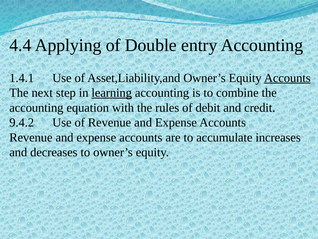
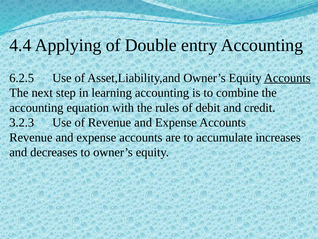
1.4.1: 1.4.1 -> 6.2.5 (22, 78)
learning underline: present -> none (112, 93)
9.4.2: 9.4.2 -> 3.2.3 (22, 122)
